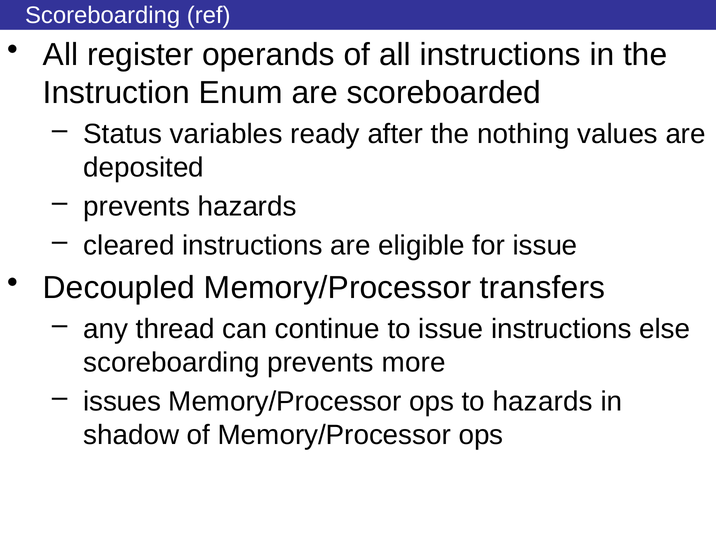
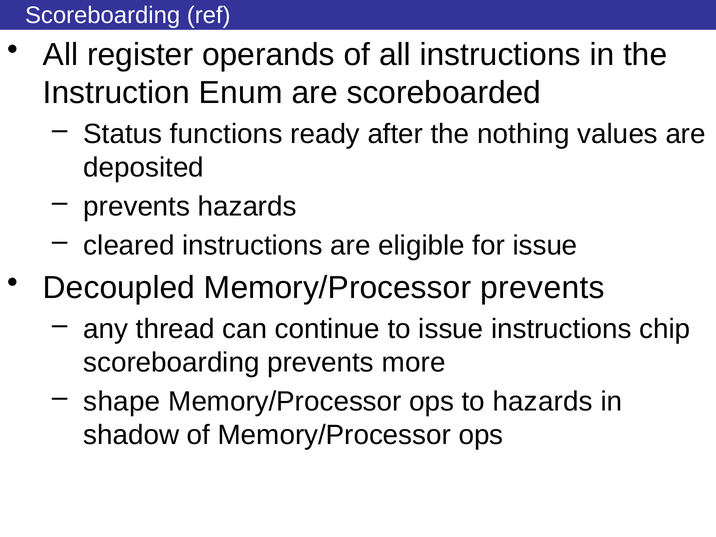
variables: variables -> functions (226, 134)
Memory/Processor transfers: transfers -> prevents (543, 288)
else: else -> chip (665, 329)
issues: issues -> shape (122, 402)
